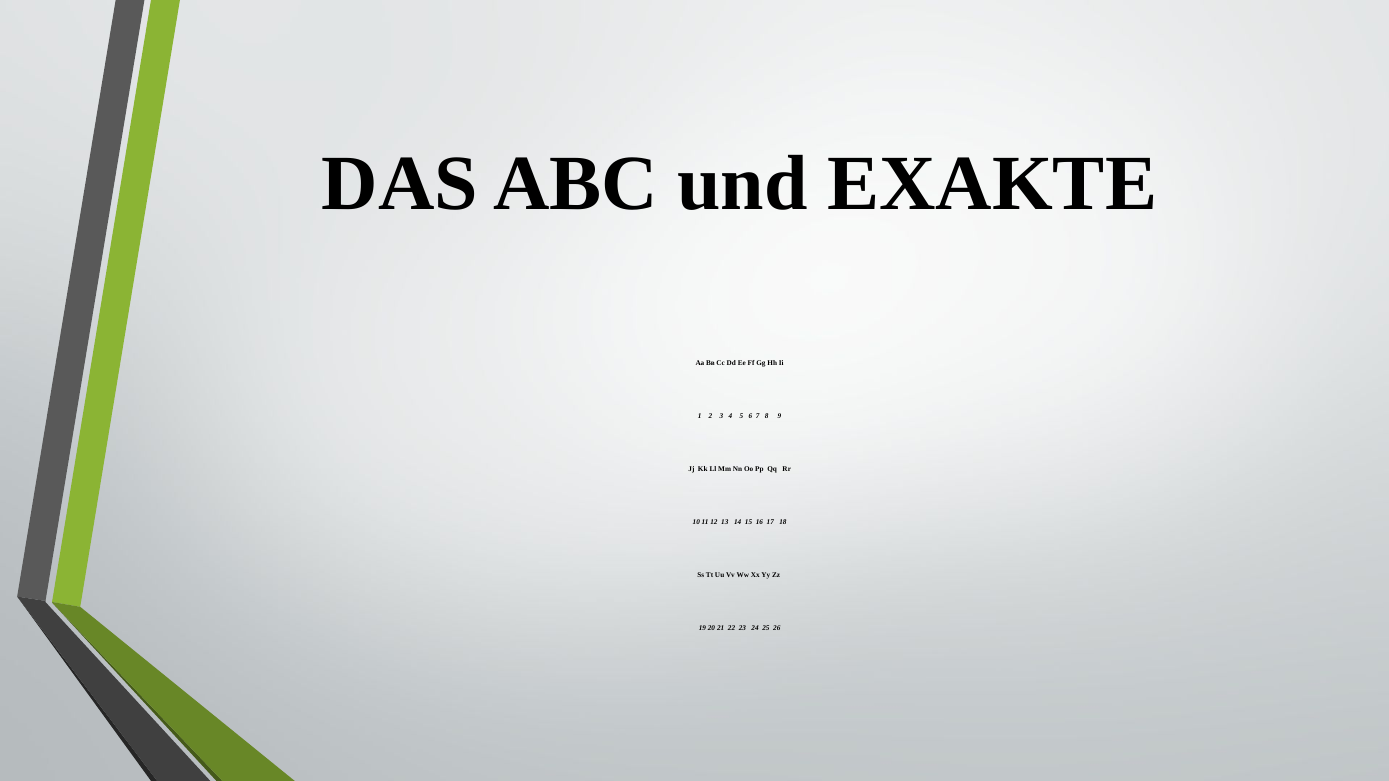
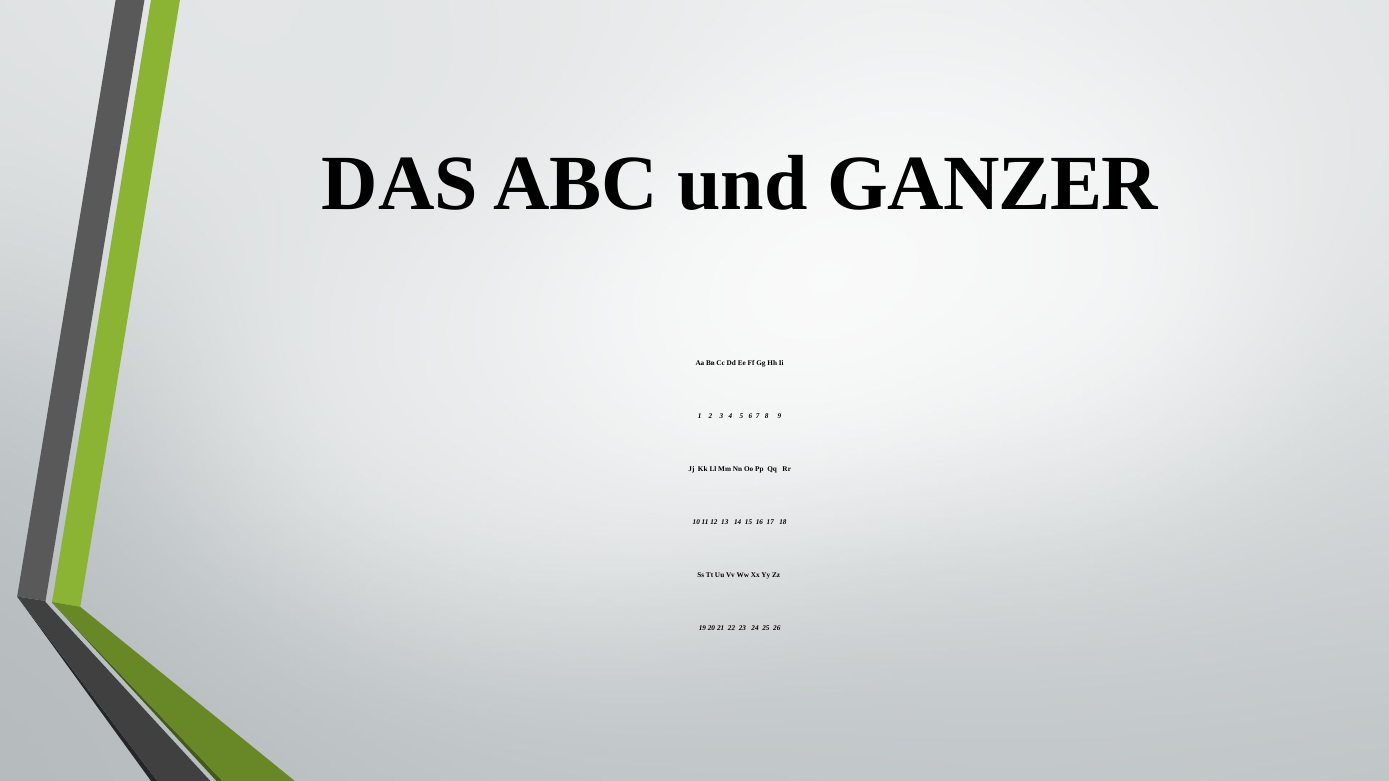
EXAKTE: EXAKTE -> GANZER (993, 183)
